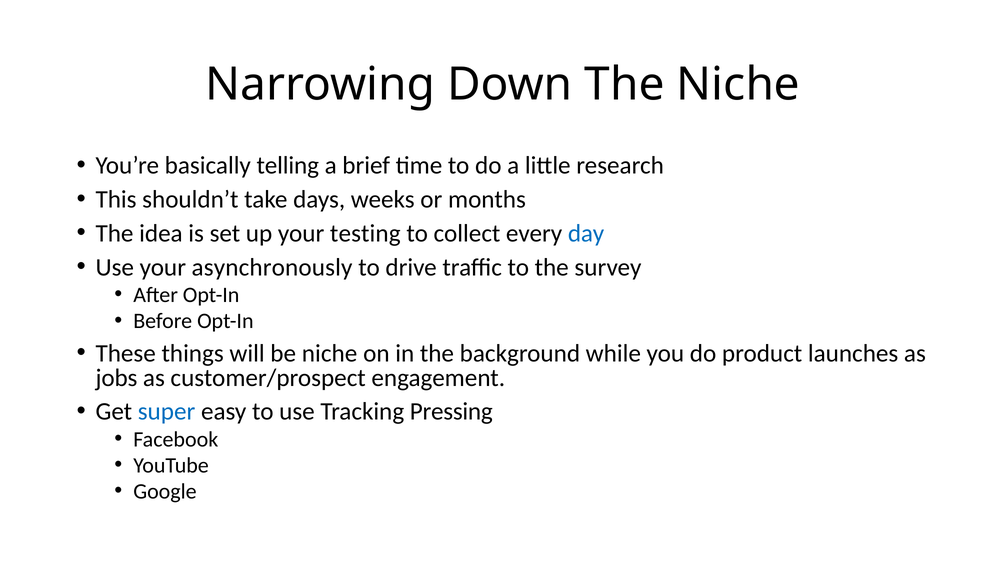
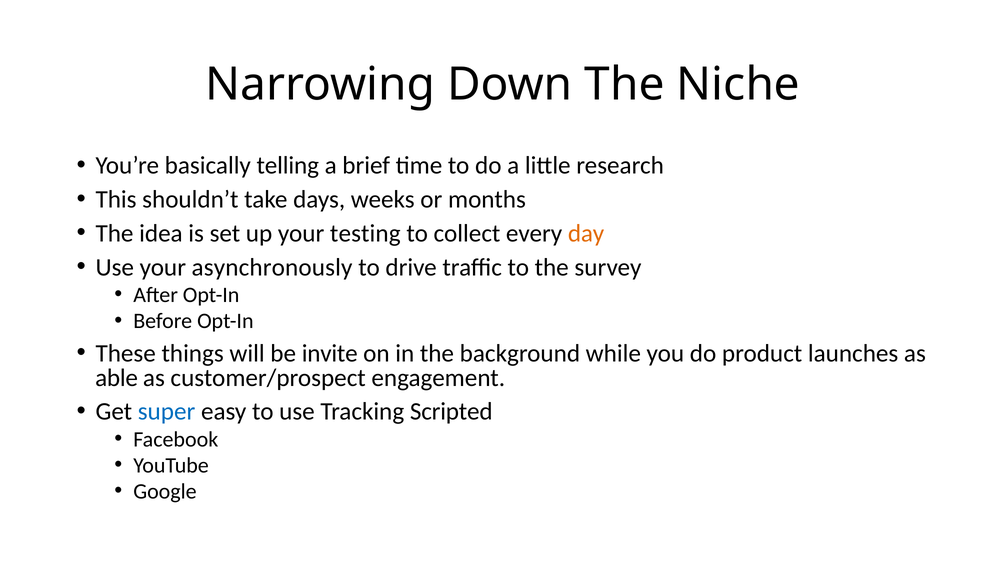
day colour: blue -> orange (586, 233)
be niche: niche -> invite (330, 353)
jobs: jobs -> able (117, 378)
Pressing: Pressing -> Scripted (451, 412)
